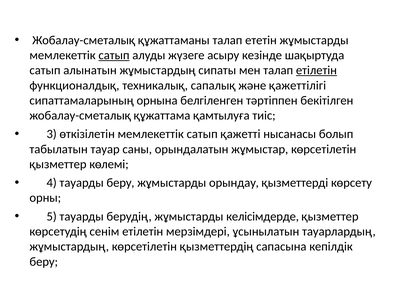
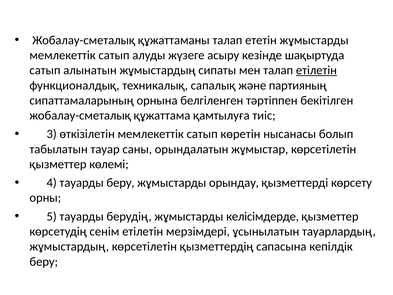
сатып underline: present -> none (114, 55)
қажеттілігі: қажеттілігі -> партияның (298, 85)
қажетті: қажетті -> көретін (240, 134)
